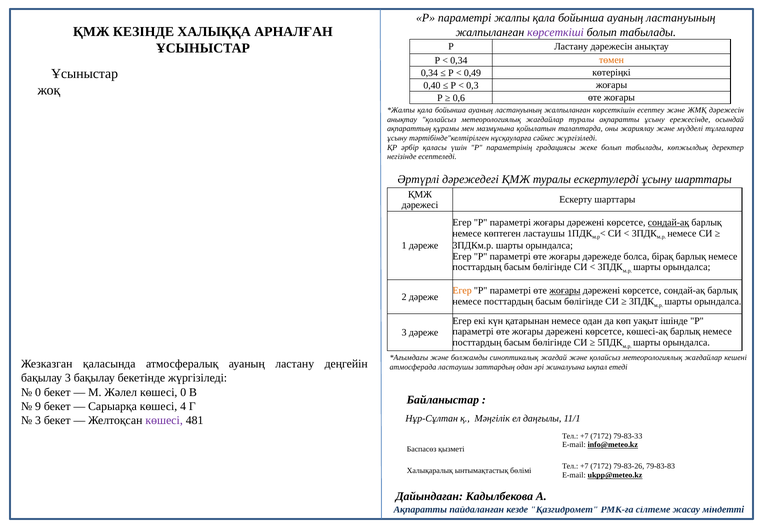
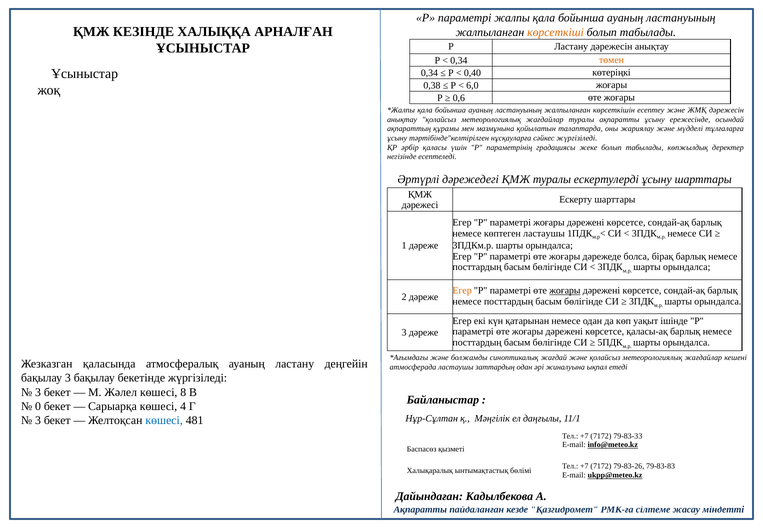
көрсеткіші colour: purple -> orange (556, 32)
0,49: 0,49 -> 0,40 (472, 73)
0,40: 0,40 -> 0,38 (432, 86)
0,3: 0,3 -> 6,0 (472, 86)
сондай-ақ underline: present -> none (668, 223)
көшесі-ақ: көшесі-ақ -> қаласы-ақ (647, 332)
0: 0 -> 3 (38, 392)
көшесі 0: 0 -> 8 (183, 392)
9: 9 -> 0 (38, 406)
көшесі colour: purple -> blue (164, 420)
